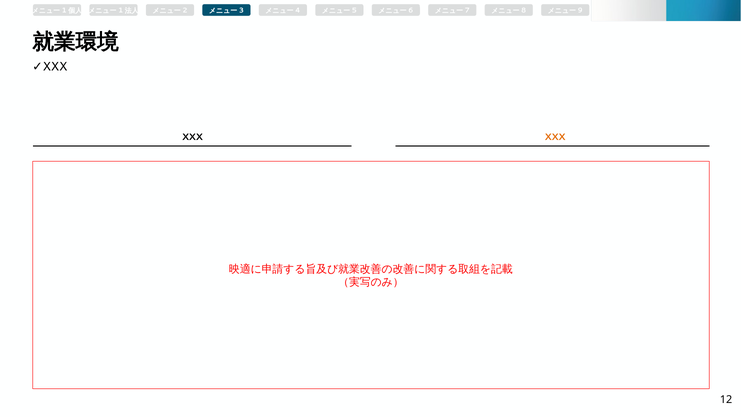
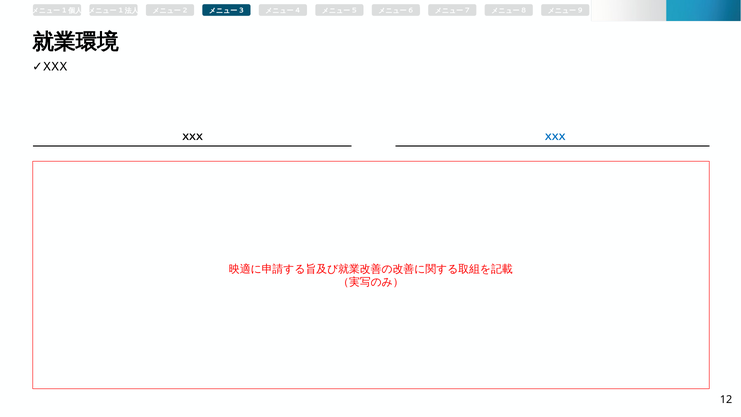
XXX colour: orange -> blue (555, 137)
